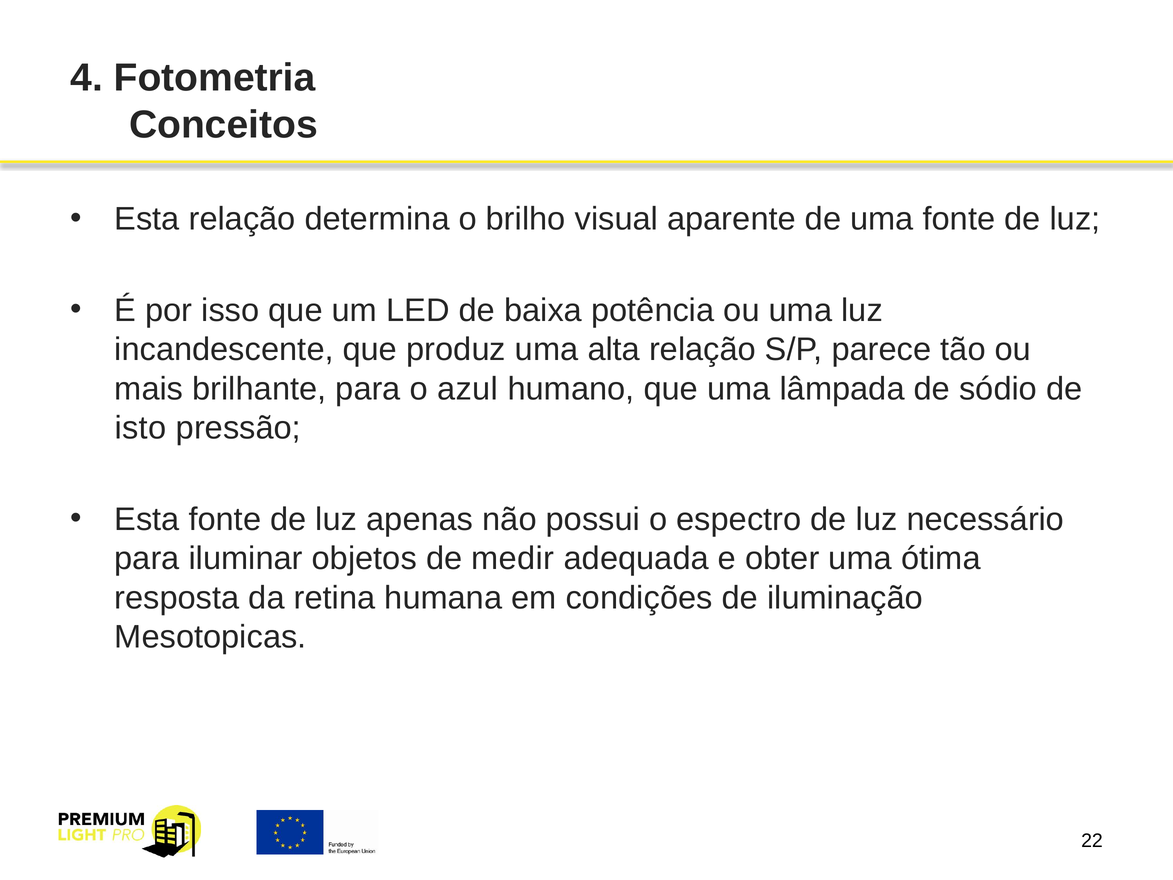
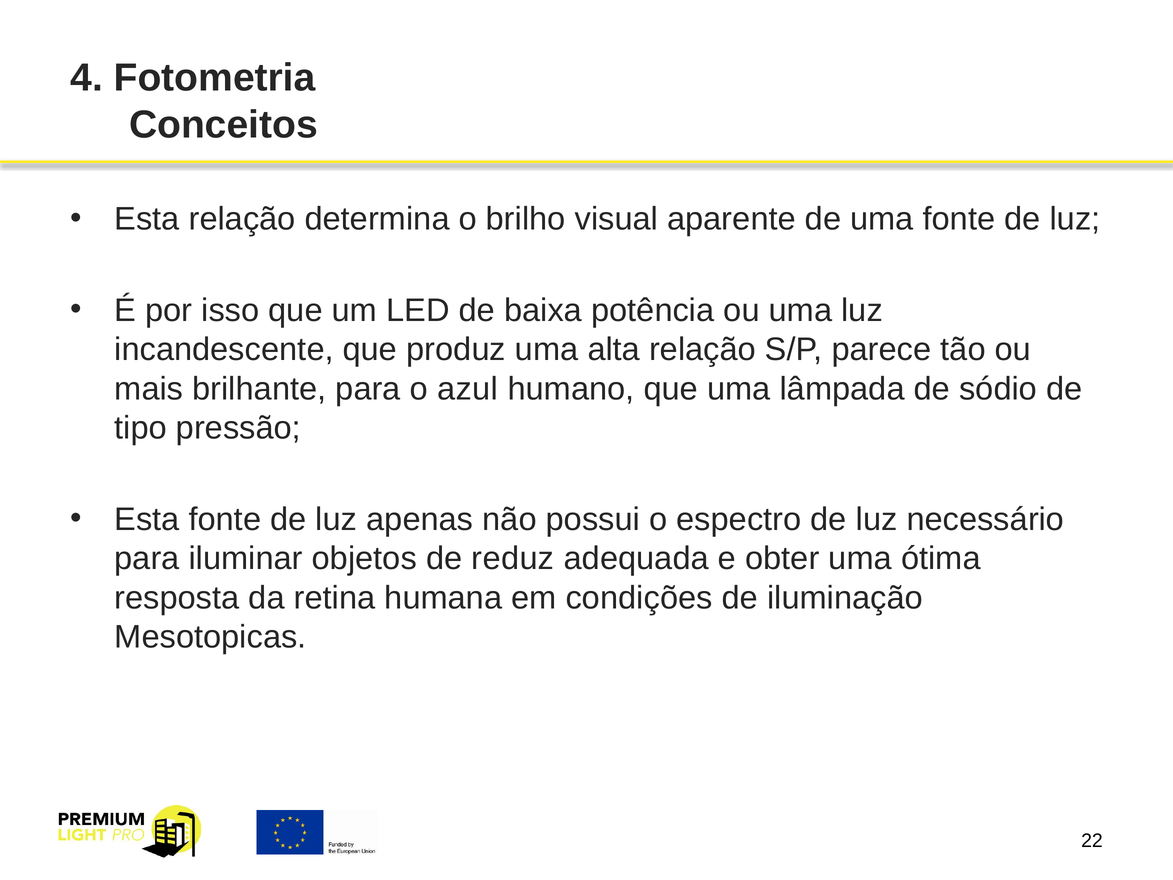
isto: isto -> tipo (141, 428)
medir: medir -> reduz (513, 558)
